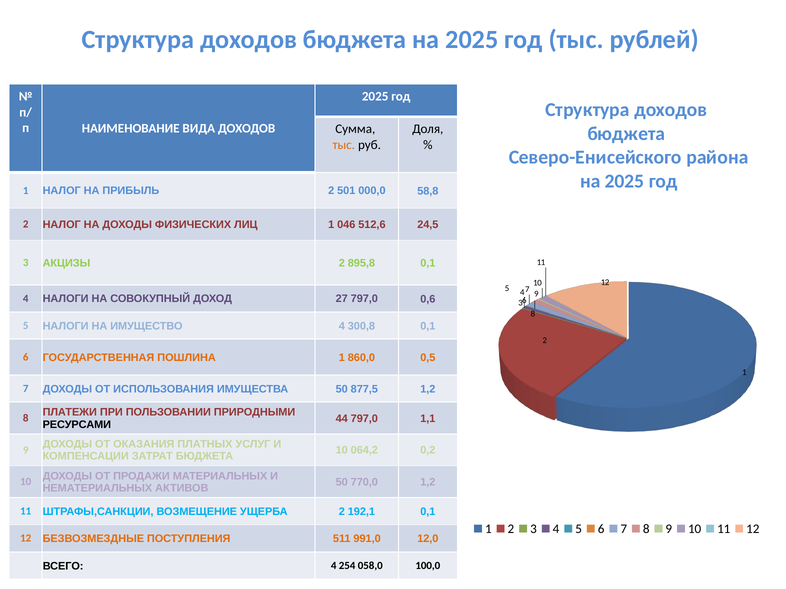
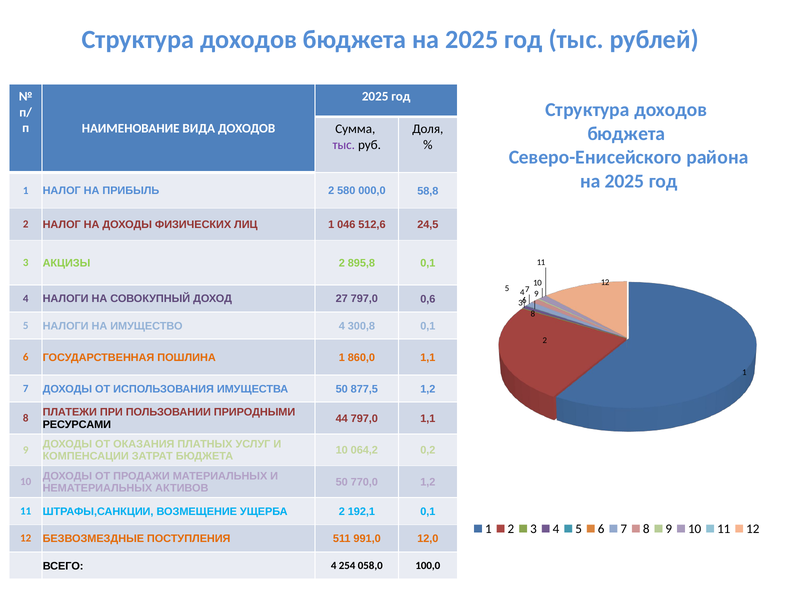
тыс colour: orange -> purple (344, 145)
501: 501 -> 580 (346, 191)
860,0 0,5: 0,5 -> 1,1 (428, 358)
